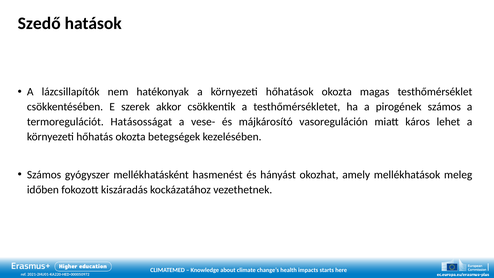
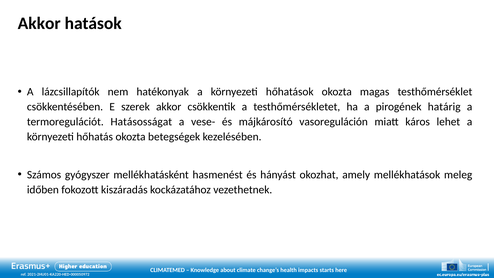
Szedő: Szedő -> Akkor (39, 24)
pirogének számos: számos -> határig (444, 107)
